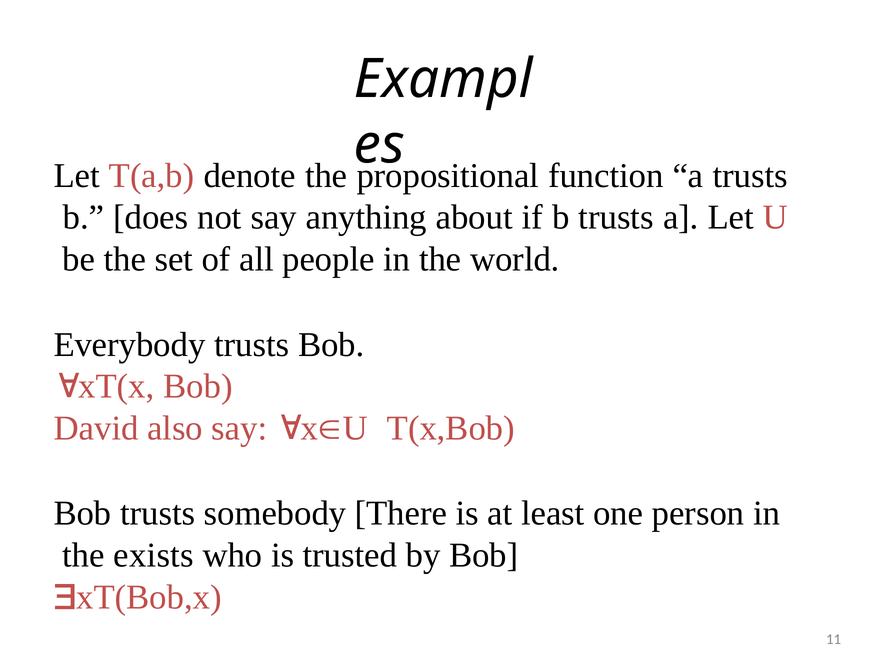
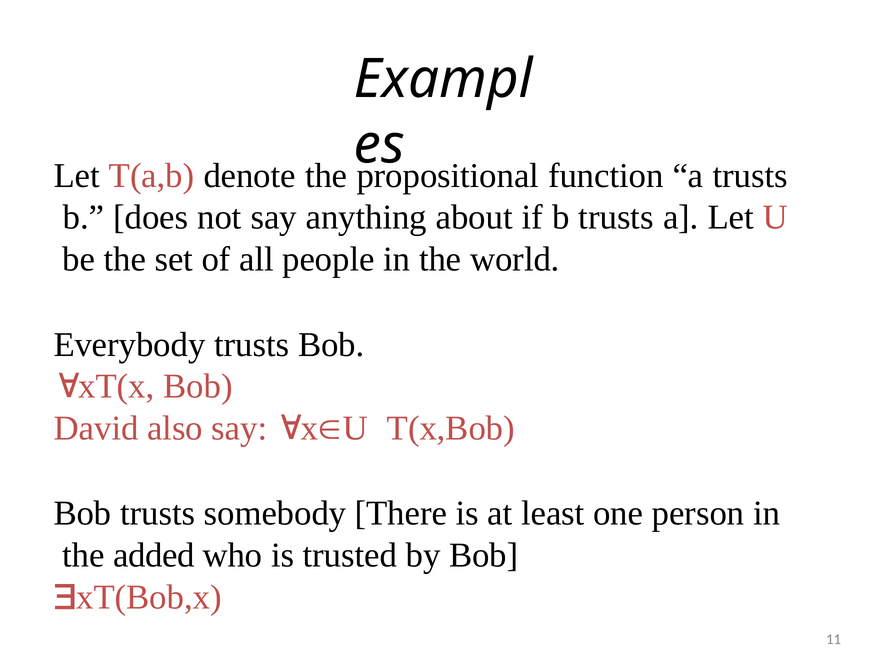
exists: exists -> added (154, 555)
